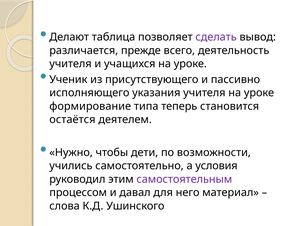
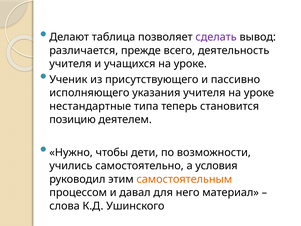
формирование: формирование -> нестандартные (90, 106)
остаётся: остаётся -> позицию (73, 120)
самостоятельным colour: purple -> orange (184, 179)
